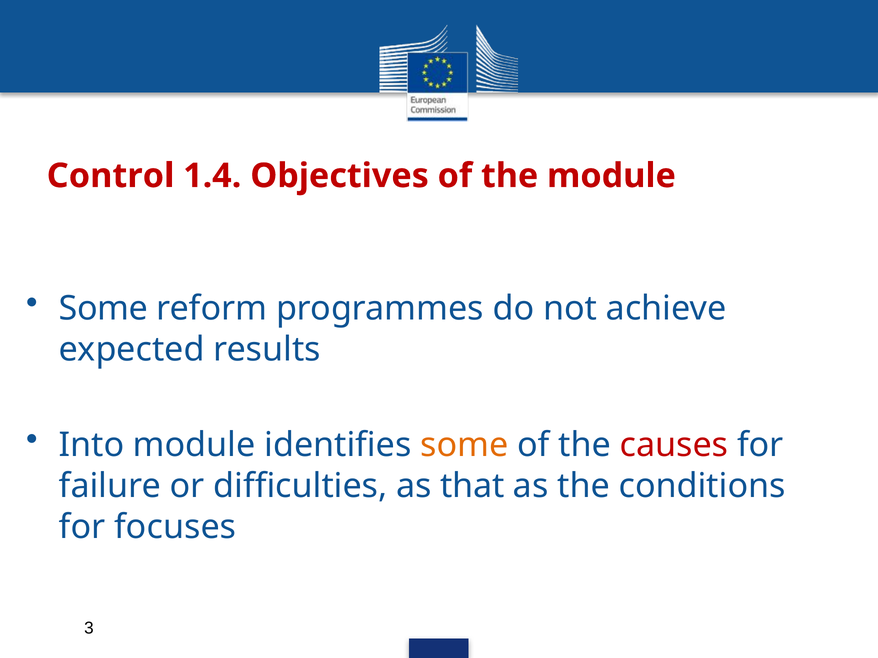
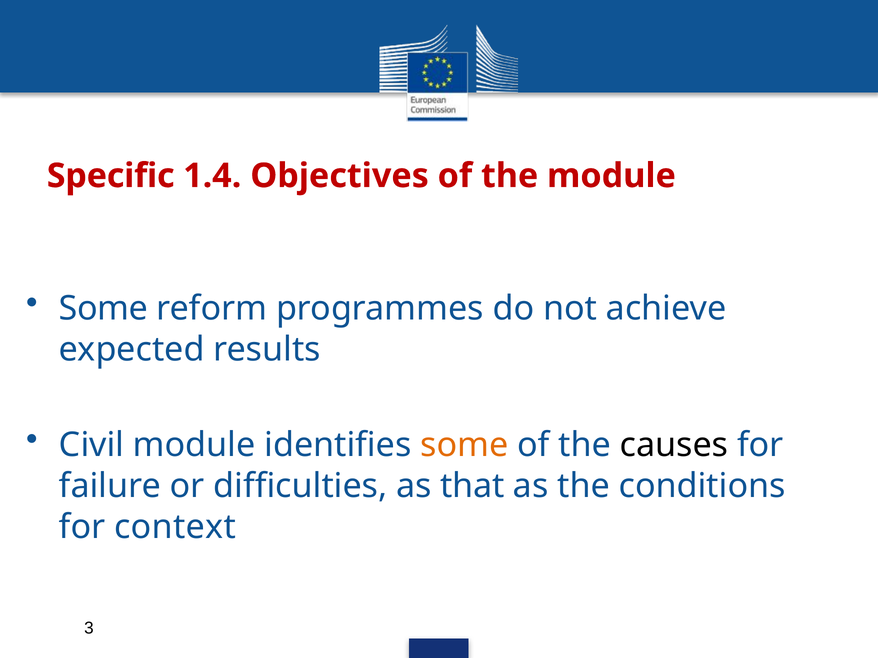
Control: Control -> Specific (111, 176)
Into: Into -> Civil (92, 445)
causes colour: red -> black (674, 445)
focuses: focuses -> context (175, 527)
